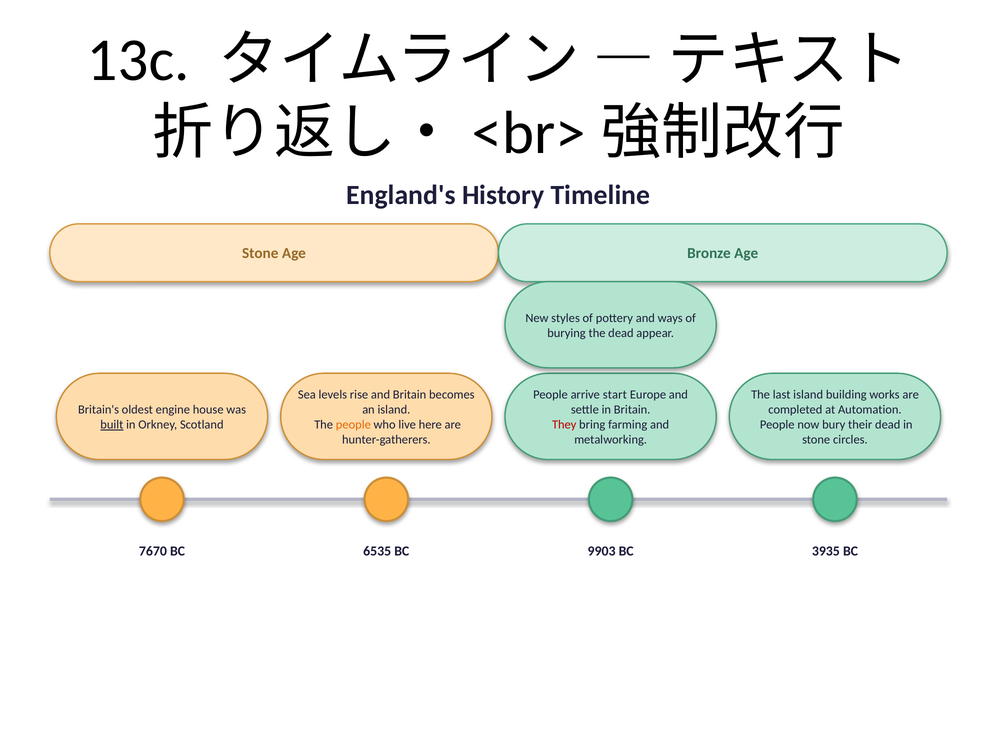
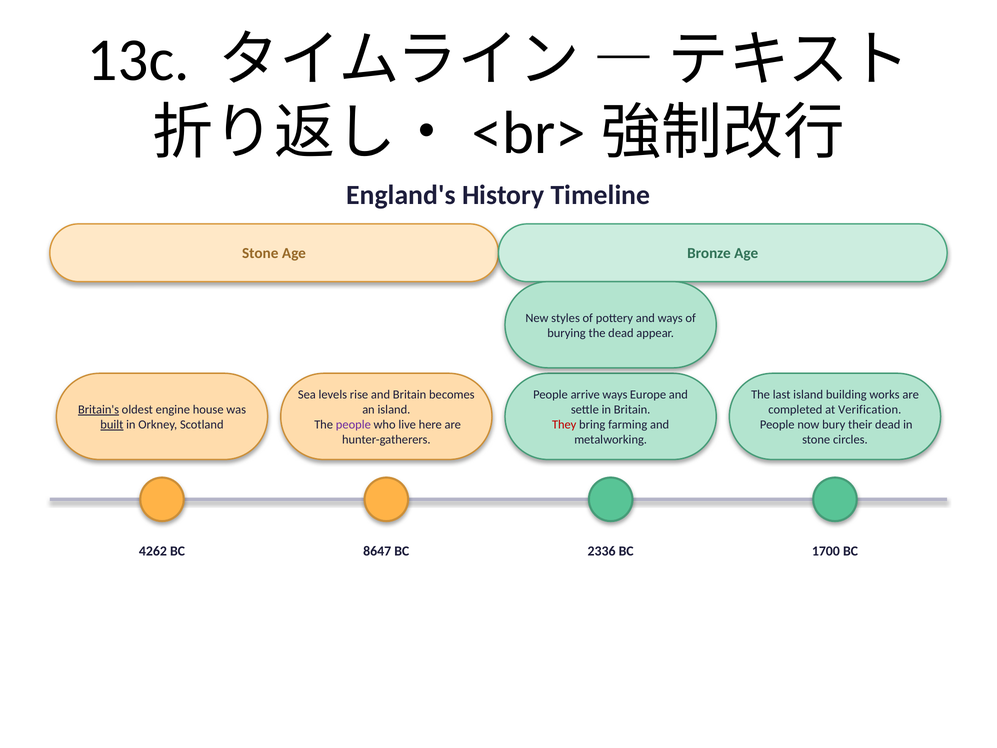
arrive start: start -> ways (615, 395)
Britain's underline: none -> present (99, 410)
Automation: Automation -> Verification (870, 410)
people colour: orange -> purple (353, 425)
7670: 7670 -> 4262 (153, 551)
6535: 6535 -> 8647 (377, 551)
9903: 9903 -> 2336 (602, 551)
3935: 3935 -> 1700 (826, 551)
